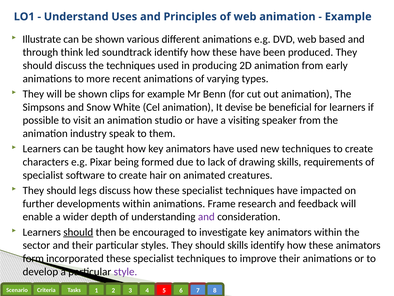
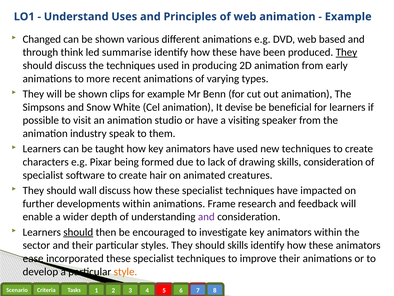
Illustrate: Illustrate -> Changed (42, 39)
soundtrack: soundtrack -> summarise (127, 52)
They underline: none -> present (346, 52)
skills requirements: requirements -> consideration (333, 162)
legs: legs -> wall (88, 190)
form: form -> ease (33, 258)
style colour: purple -> orange (125, 271)
